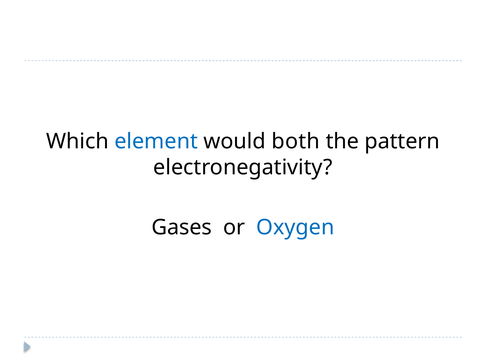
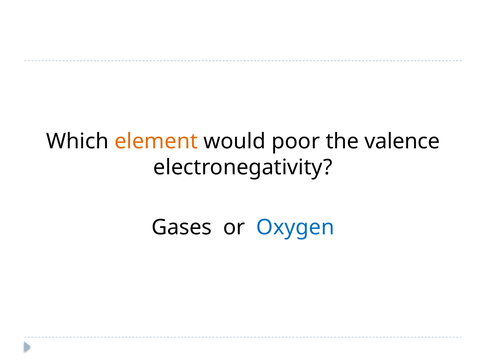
element colour: blue -> orange (156, 142)
both: both -> poor (296, 142)
pattern: pattern -> valence (402, 142)
